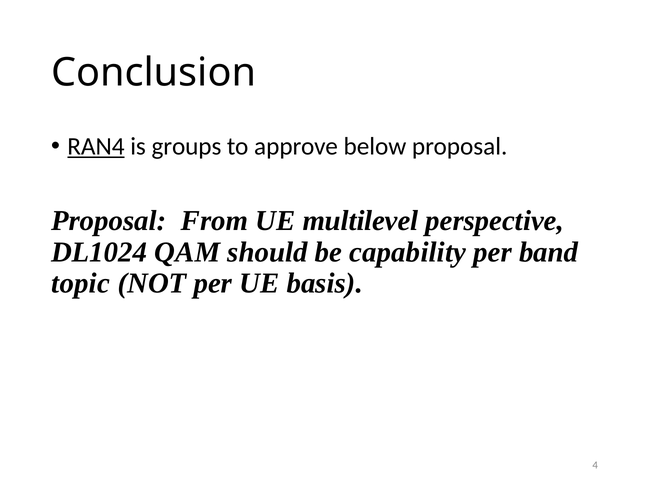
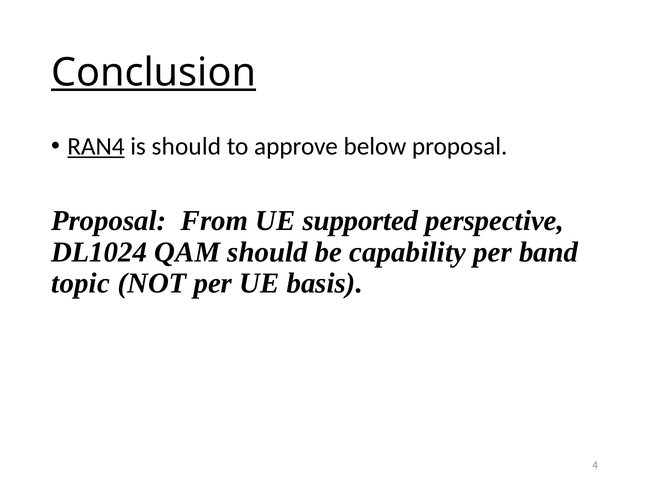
Conclusion underline: none -> present (154, 73)
is groups: groups -> should (186, 146)
multilevel: multilevel -> supported (360, 221)
